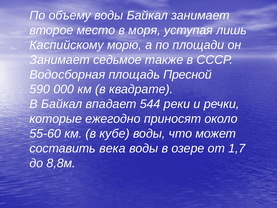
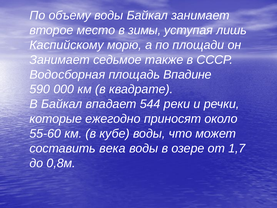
моря: моря -> зимы (145, 30)
Пресной: Пресной -> Впадине (187, 74)
8,8м: 8,8м -> 0,8м (61, 163)
